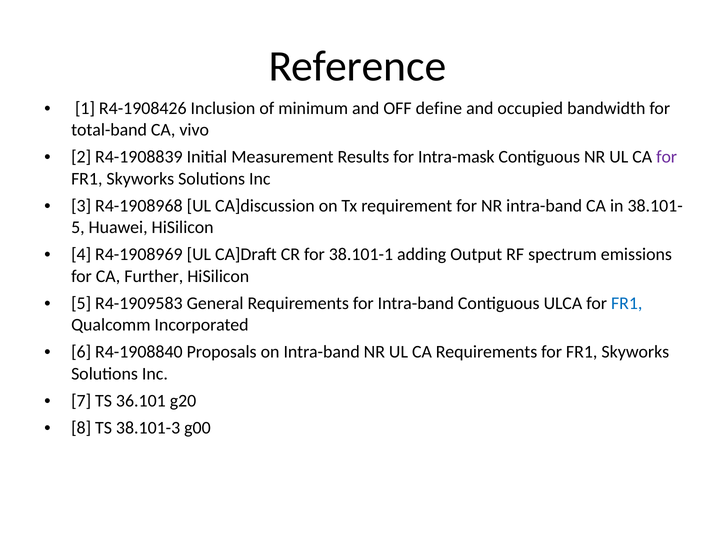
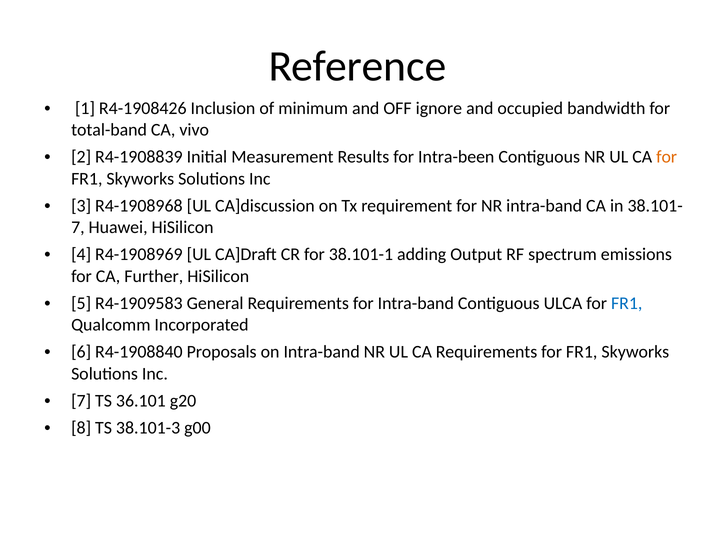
define: define -> ignore (439, 108)
Intra-mask: Intra-mask -> Intra-been (456, 157)
for colour: purple -> orange (667, 157)
5: 5 -> 7 (78, 228)
